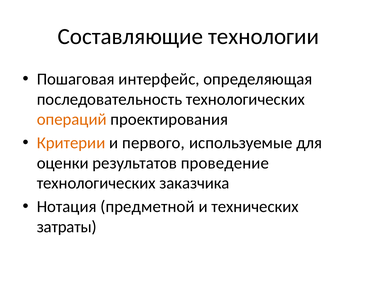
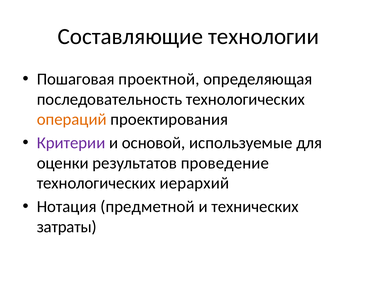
интерфейс: интерфейс -> проектной (159, 79)
Критерии colour: orange -> purple (71, 143)
первого: первого -> основой (154, 143)
заказчика: заказчика -> иерархий (194, 183)
